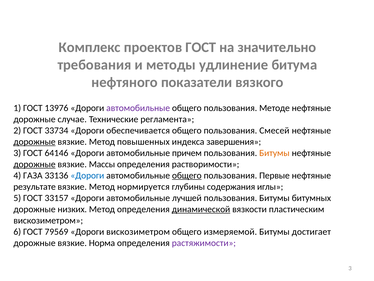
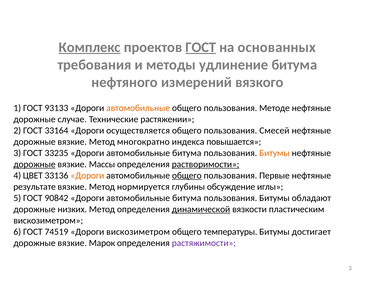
Комплекс underline: none -> present (90, 47)
ГОСТ underline: none -> present (201, 47)
значительно: значительно -> основанных (277, 47)
показатели: показатели -> измерений (197, 82)
13976: 13976 -> 93133 (56, 108)
автомобильные colour: purple -> orange (138, 108)
регламента: регламента -> растяжении (167, 119)
33734: 33734 -> 33164 (56, 130)
обеспечивается: обеспечивается -> осуществляется (138, 130)
дорожные underline: present -> none (35, 142)
повышенных: повышенных -> многократно (143, 142)
завершения: завершения -> повышается (234, 142)
64146: 64146 -> 33235 (56, 153)
причем: причем -> битума (187, 153)
растворимости underline: none -> present (206, 164)
ГАЗА: ГАЗА -> ЦВЕТ (33, 175)
Дороги colour: blue -> orange (87, 175)
содержания: содержания -> обсуждение (231, 186)
33157: 33157 -> 90842 (56, 198)
лучшей: лучшей -> битума (187, 198)
битумных: битумных -> обладают (311, 198)
79569: 79569 -> 74519 (56, 231)
измеряемой: измеряемой -> температуры (230, 231)
Норма: Норма -> Марок (102, 243)
